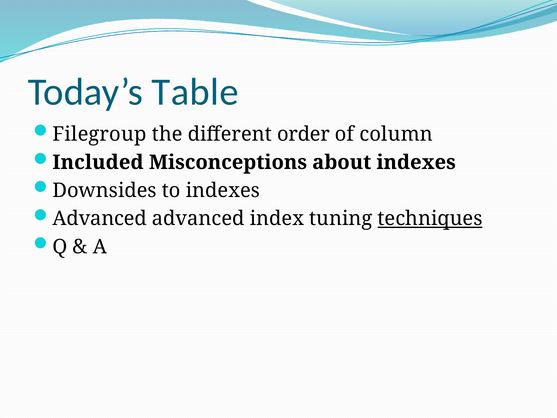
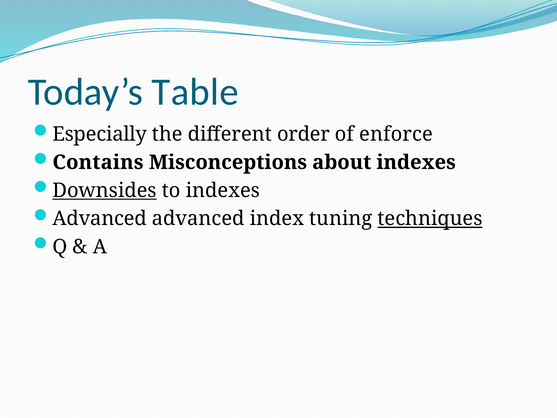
Filegroup: Filegroup -> Especially (100, 134)
column: column -> enforce (396, 134)
Included: Included -> Contains (98, 162)
Downsides underline: none -> present (105, 190)
